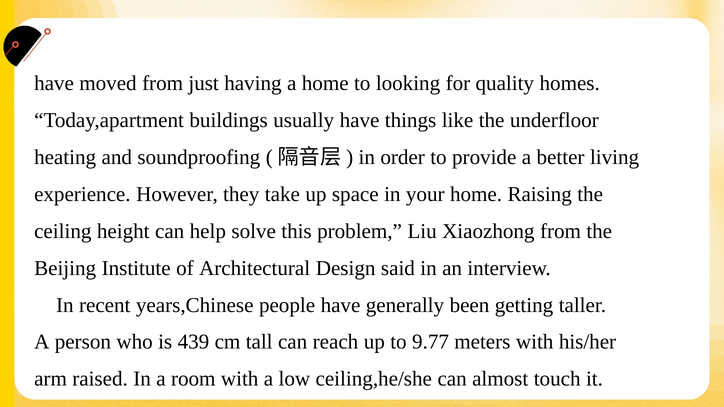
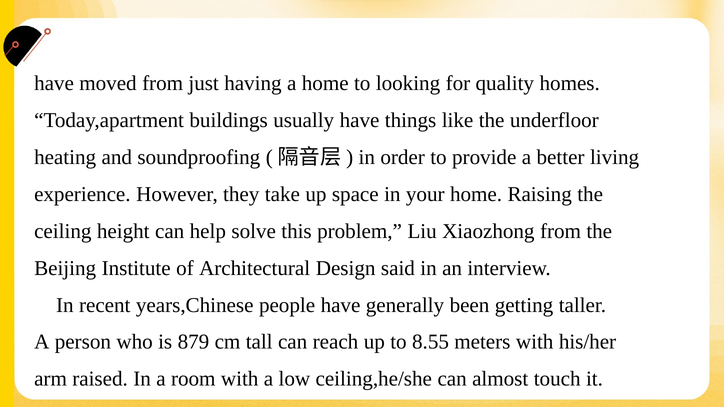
439: 439 -> 879 (193, 342)
9.77: 9.77 -> 8.55 (431, 342)
